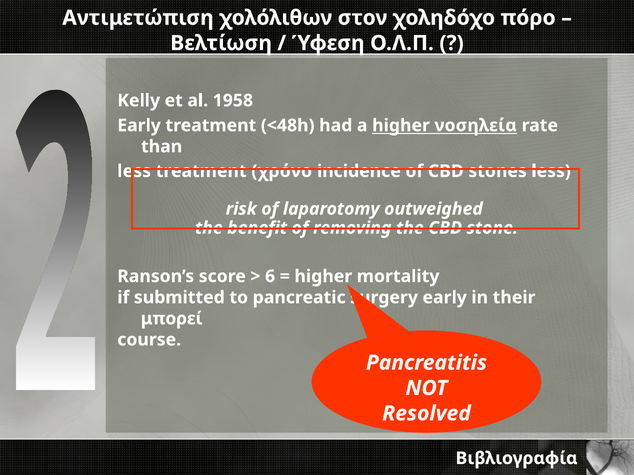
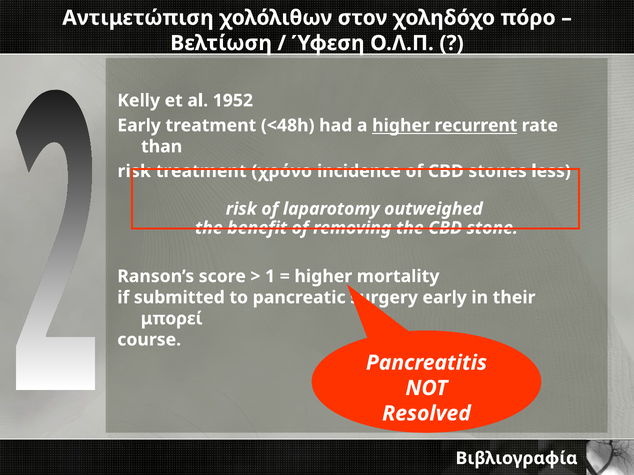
1958: 1958 -> 1952 (233, 101)
νοσηλεία: νοσηλεία -> recurrent (476, 126)
less: less -> risk (134, 171)
6: 6 -> 1 (270, 277)
